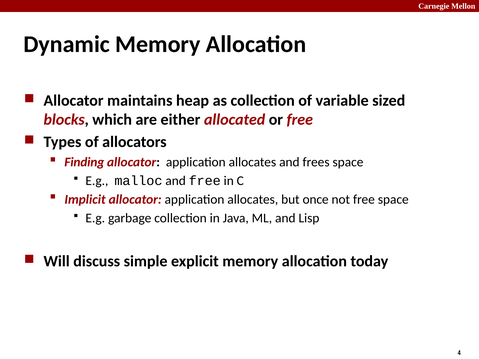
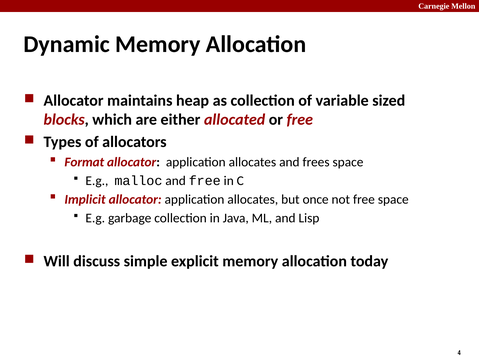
Finding: Finding -> Format (84, 162)
